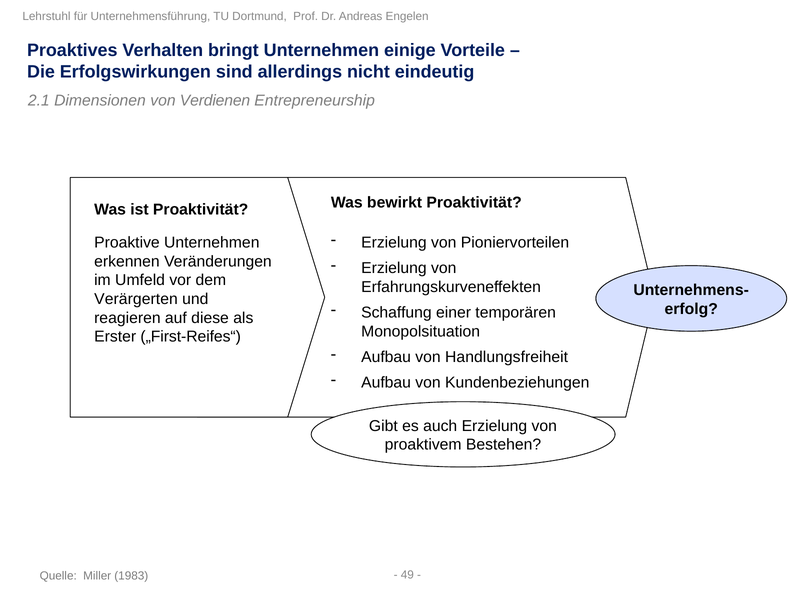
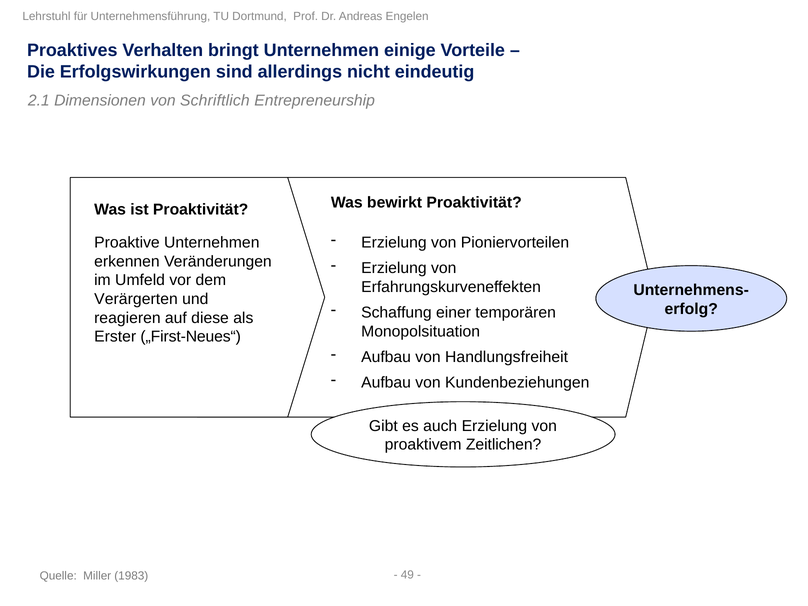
Verdienen: Verdienen -> Schriftlich (215, 100)
„First-Reifes“: „First-Reifes“ -> „First-Neues“ (191, 337)
Bestehen: Bestehen -> Zeitlichen (504, 445)
